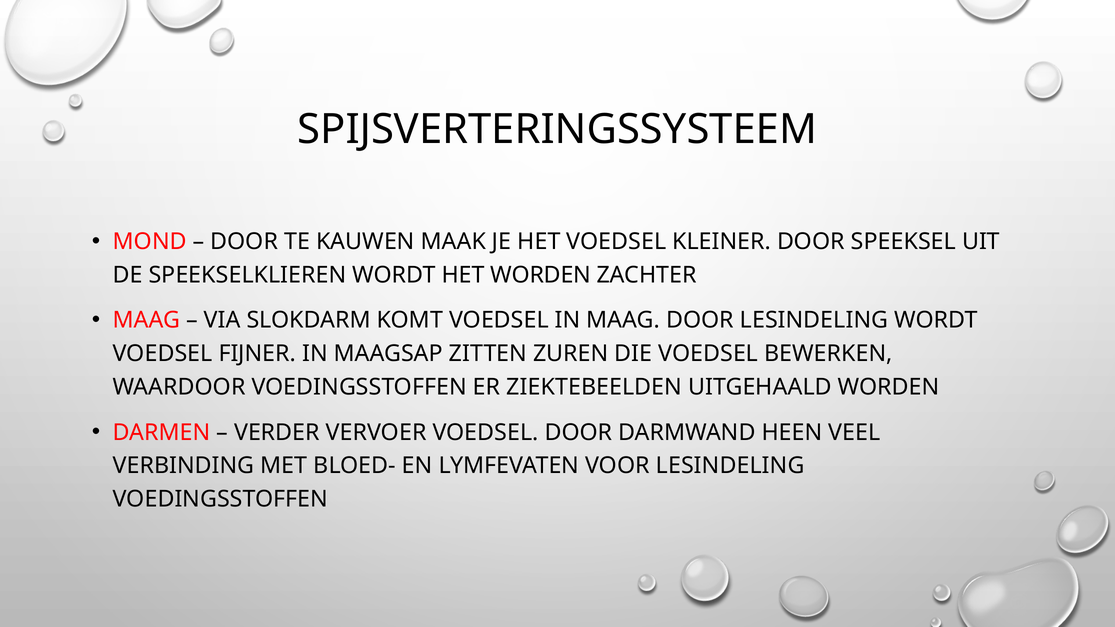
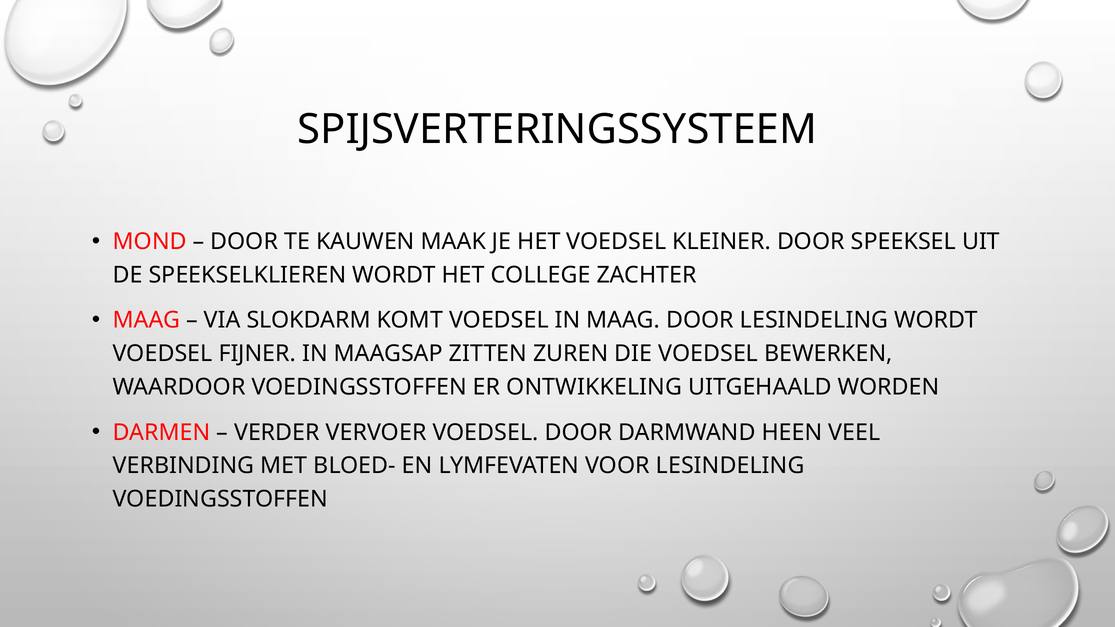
HET WORDEN: WORDEN -> COLLEGE (541, 275)
ZIEKTEBEELDEN: ZIEKTEBEELDEN -> ONTWIKKELING (594, 387)
